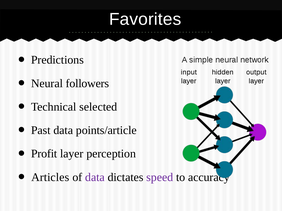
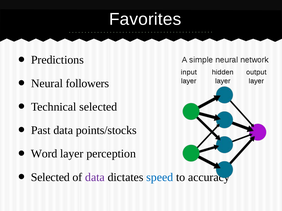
points/article: points/article -> points/stocks (106, 131)
Profit: Profit -> Word (44, 154)
Articles: Articles -> Selected (50, 178)
speed colour: purple -> blue (160, 178)
